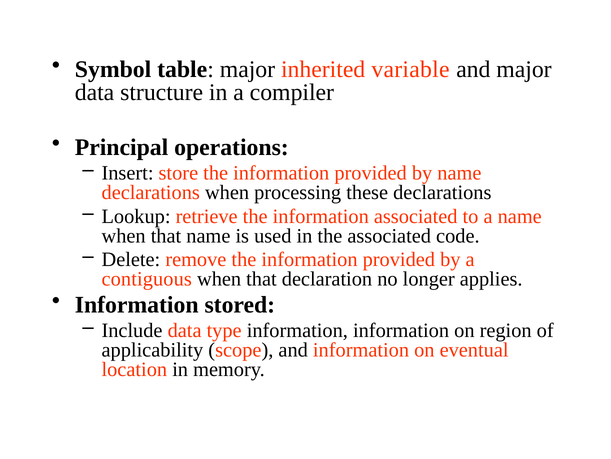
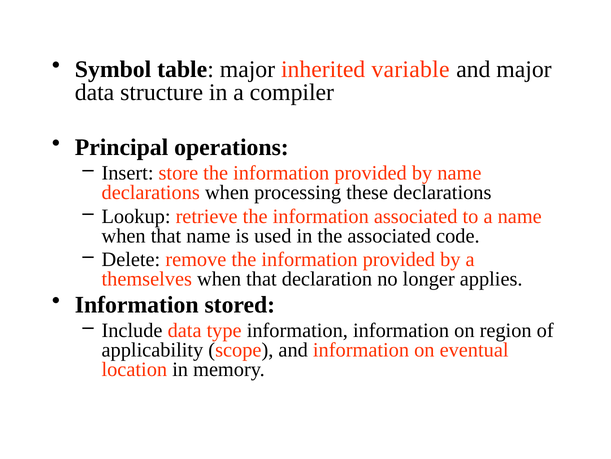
contiguous: contiguous -> themselves (147, 279)
